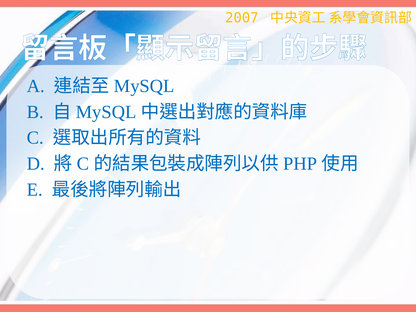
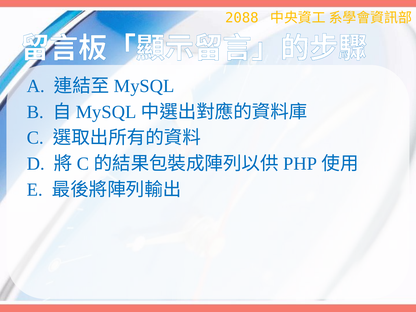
2007: 2007 -> 2088 (242, 18)
